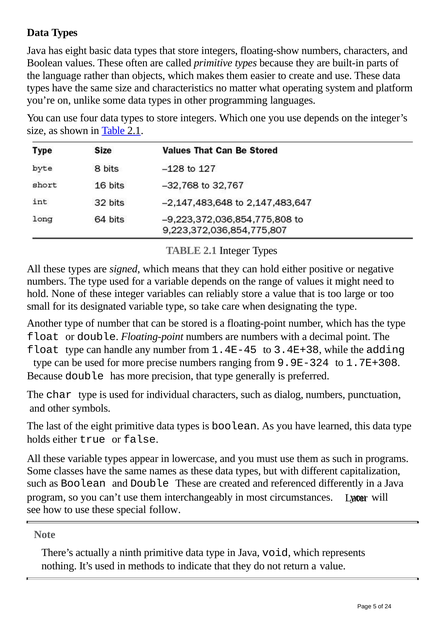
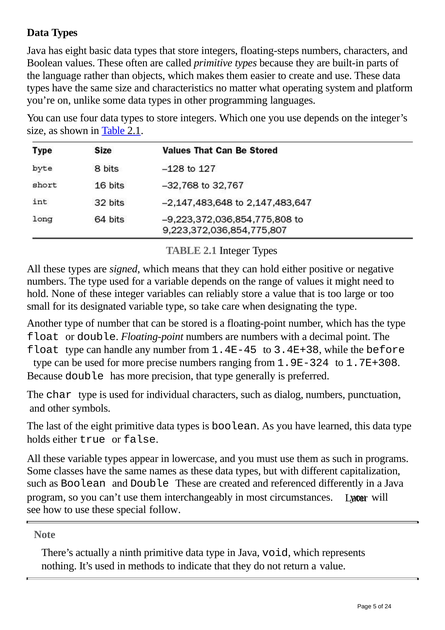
floating-show: floating-show -> floating-steps (270, 51)
adding: adding -> before (386, 349)
9.9E-324: 9.9E-324 -> 1.9E-324 (303, 362)
